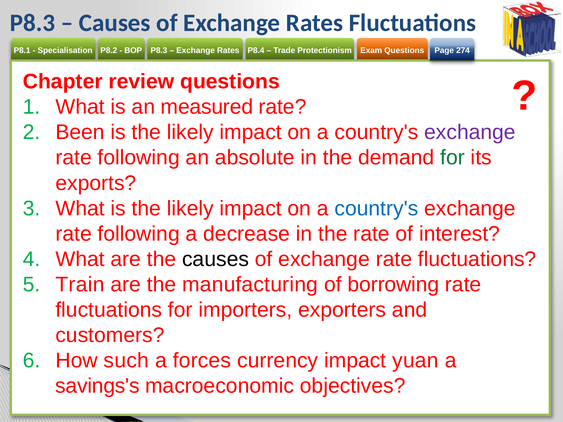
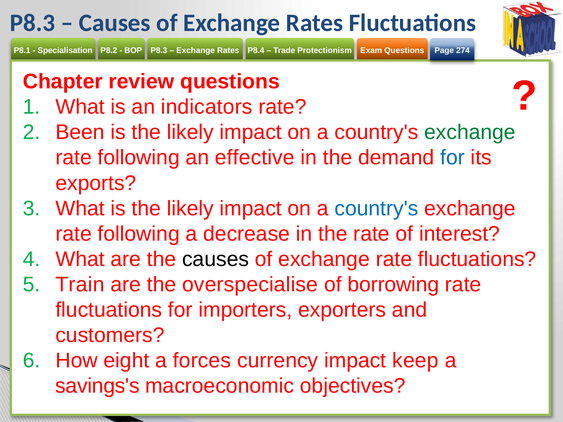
measured: measured -> indicators (207, 107)
exchange colour: purple -> green (470, 132)
absolute: absolute -> effective (255, 158)
for colour: green -> blue (453, 158)
manufacturing: manufacturing -> overspecialise (250, 285)
such: such -> eight (126, 361)
yuan: yuan -> keep (415, 361)
